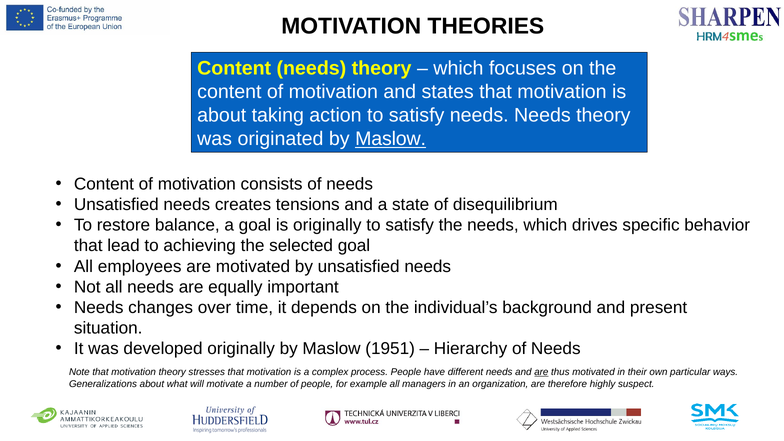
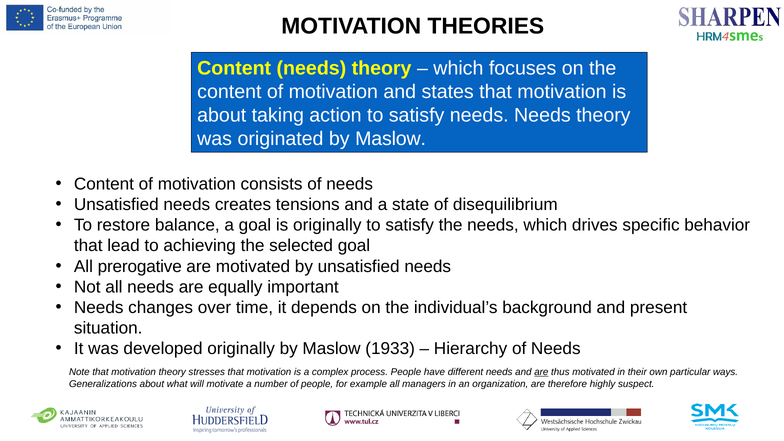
Maslow underline: present -> none (391, 139)
employees: employees -> prerogative (140, 266)
1951: 1951 -> 1933 (390, 349)
